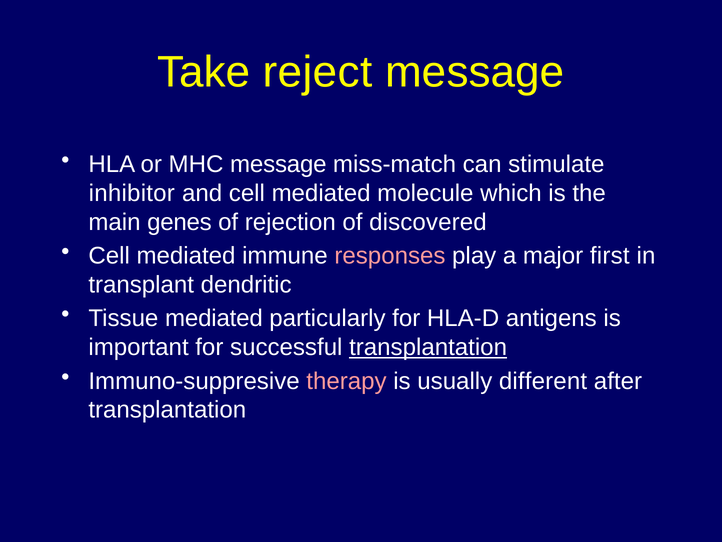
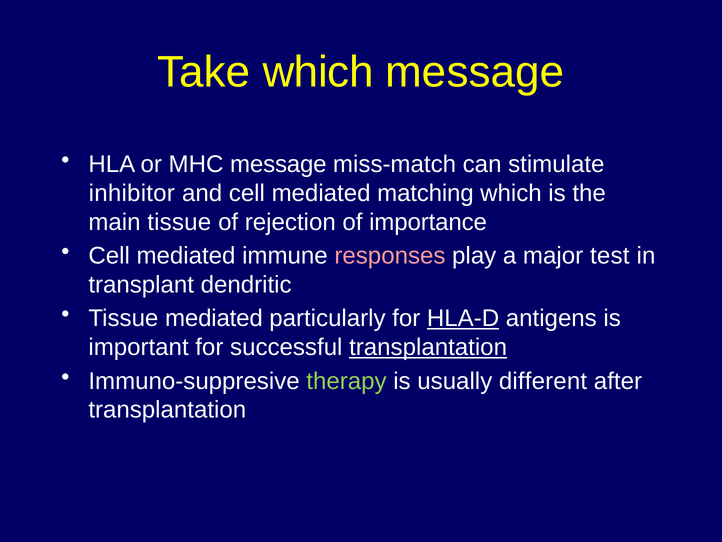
Take reject: reject -> which (318, 72)
molecule: molecule -> matching (425, 193)
main genes: genes -> tissue (179, 222)
discovered: discovered -> importance (428, 222)
first: first -> test (610, 256)
HLA-D underline: none -> present (463, 318)
therapy colour: pink -> light green (346, 381)
